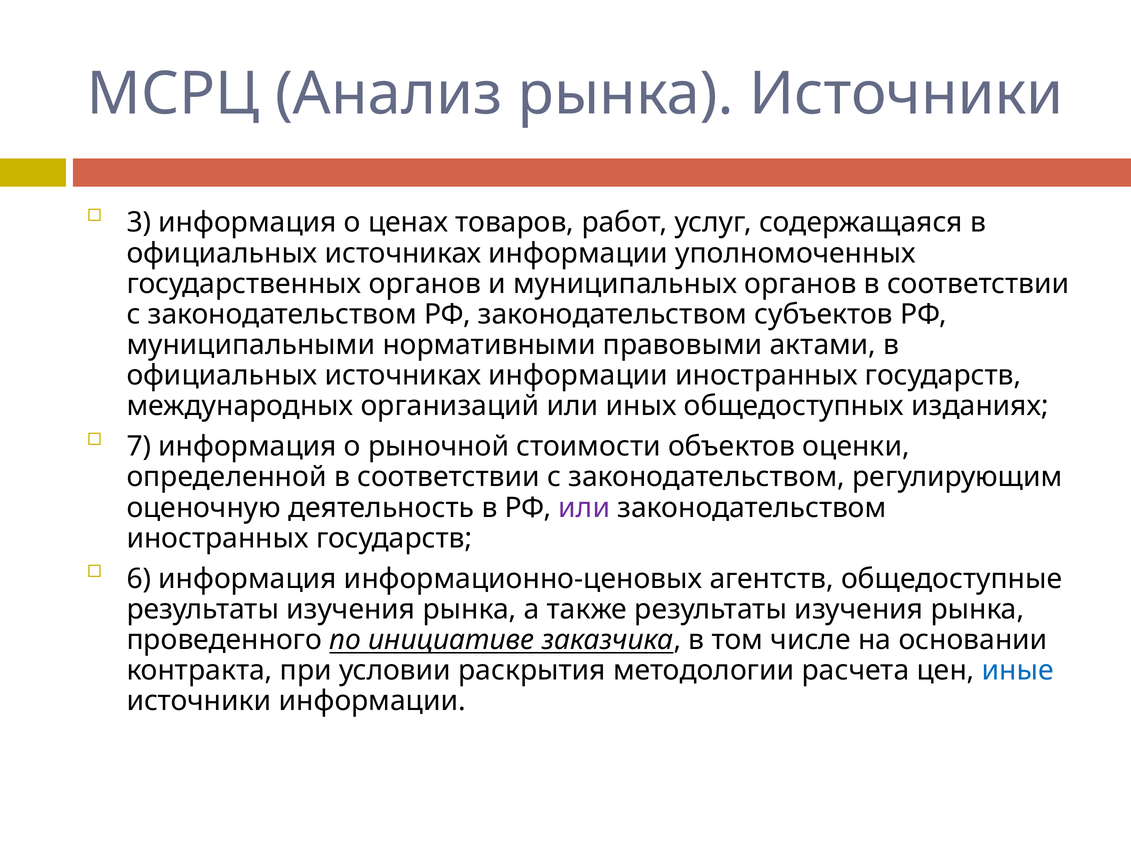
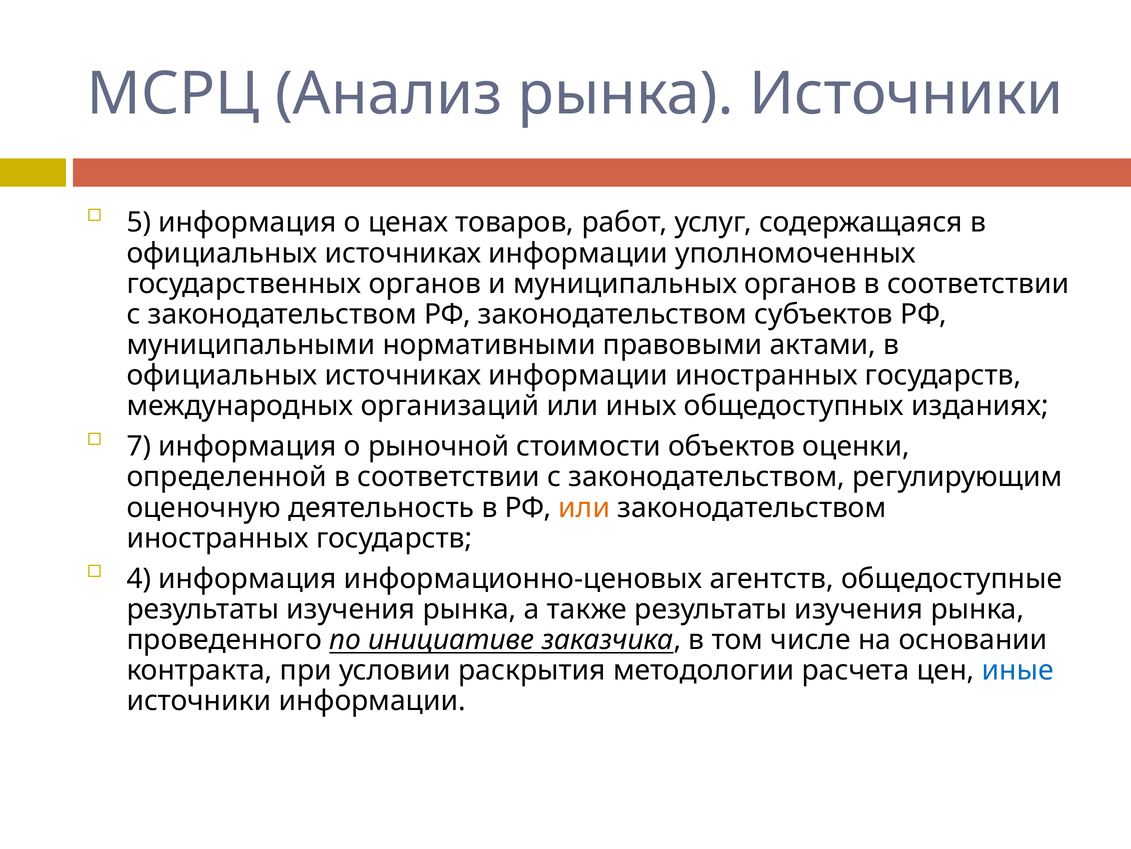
3: 3 -> 5 (139, 222)
или colour: purple -> orange (584, 507)
6: 6 -> 4 (139, 578)
